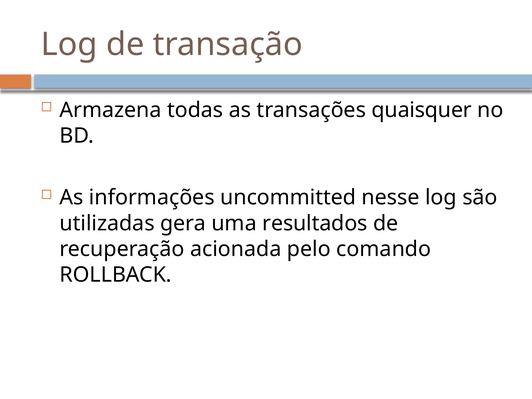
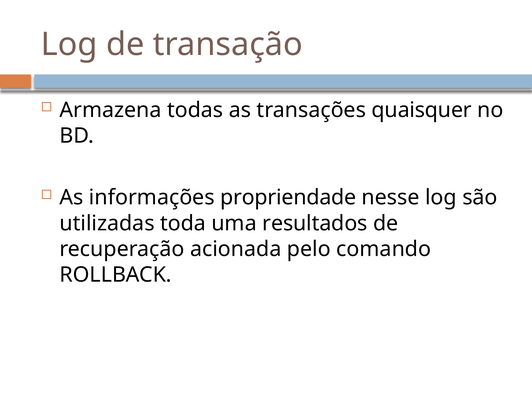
uncommitted: uncommitted -> propriendade (288, 198)
gera: gera -> toda (183, 223)
